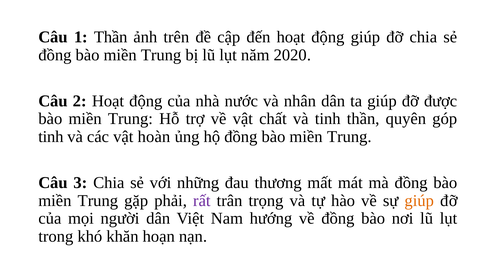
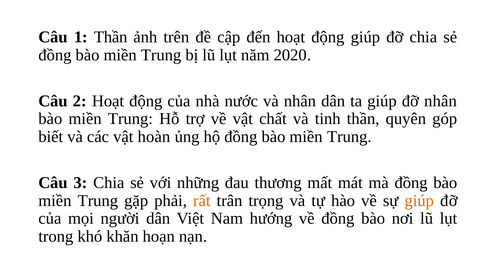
đỡ được: được -> nhân (440, 101)
tinh: tinh -> biết (51, 137)
rất colour: purple -> orange (202, 201)
